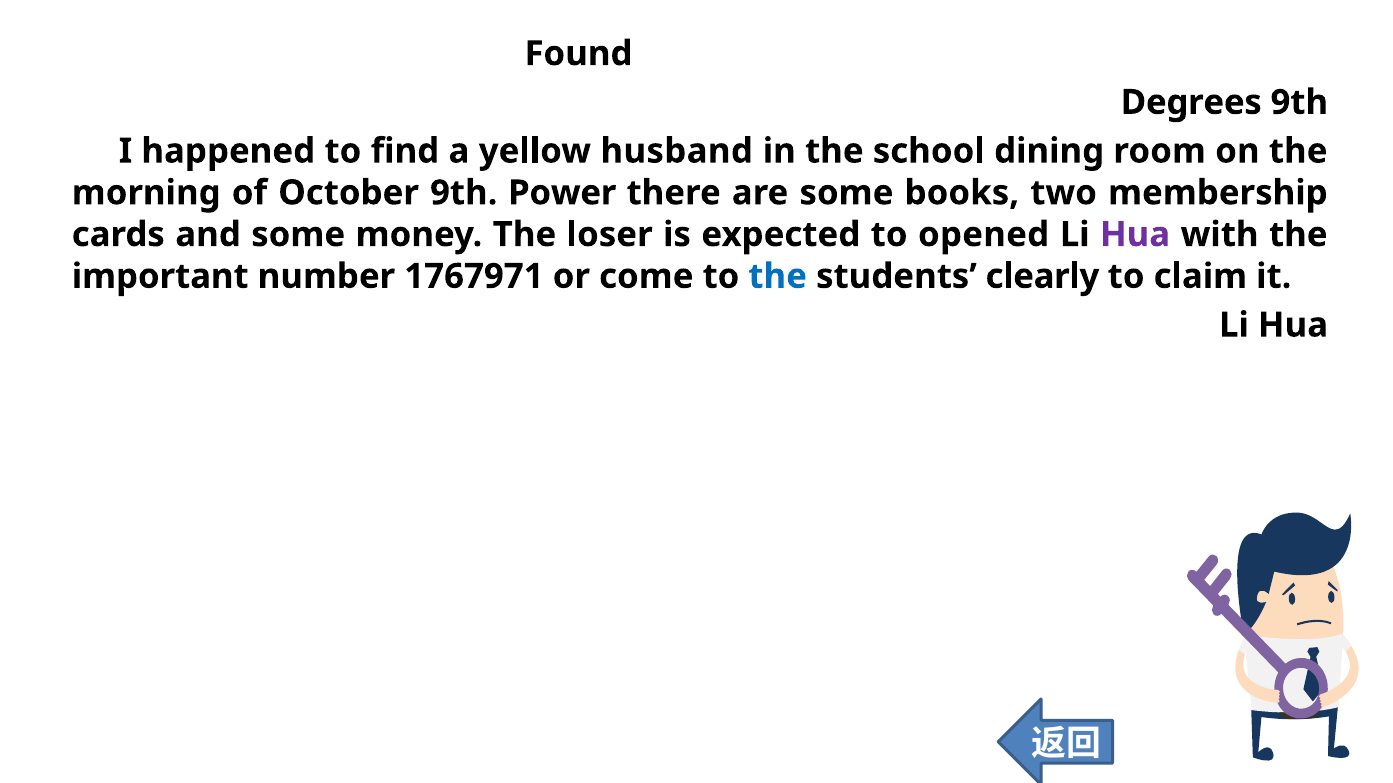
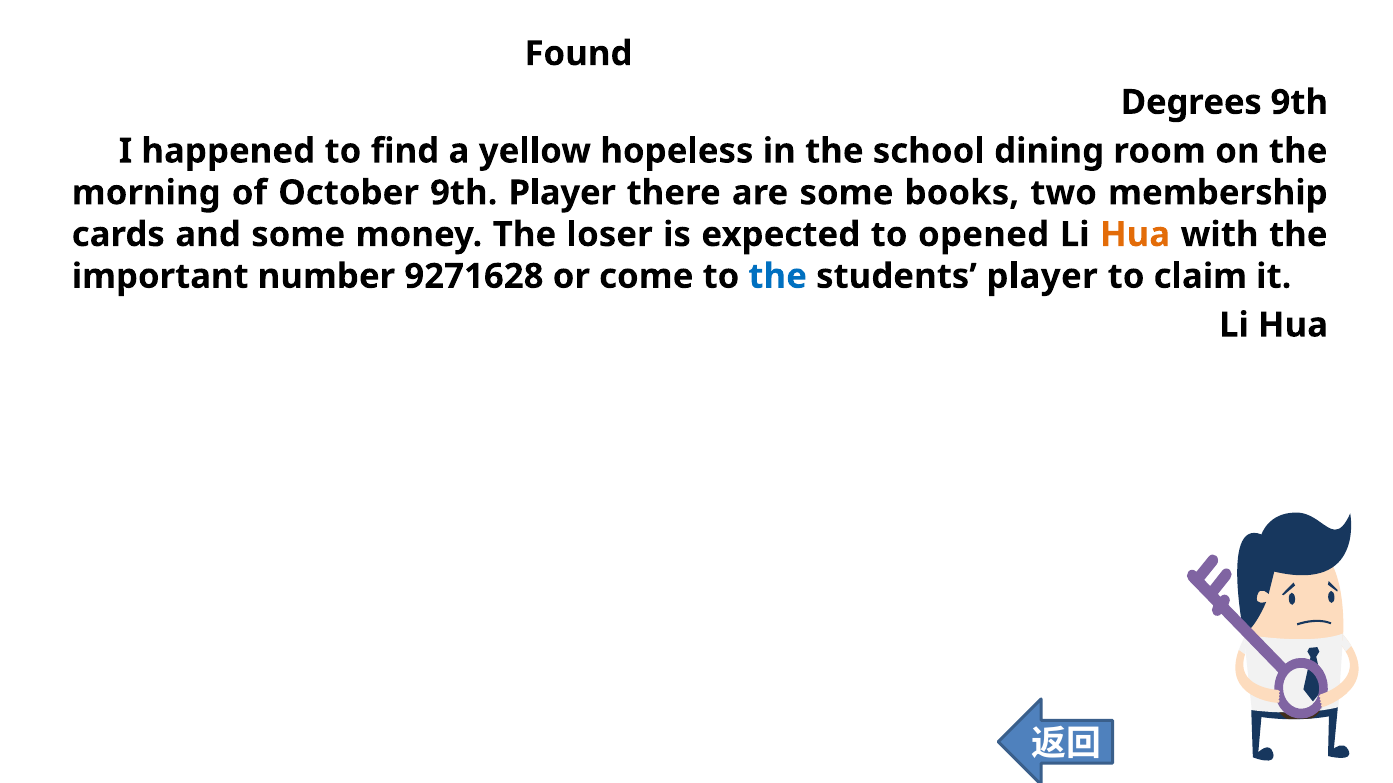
husband: husband -> hopeless (677, 151)
9th Power: Power -> Player (562, 193)
Hua colour: purple -> orange (1135, 235)
1767971: 1767971 -> 9271628 (474, 277)
students clearly: clearly -> player (1042, 277)
